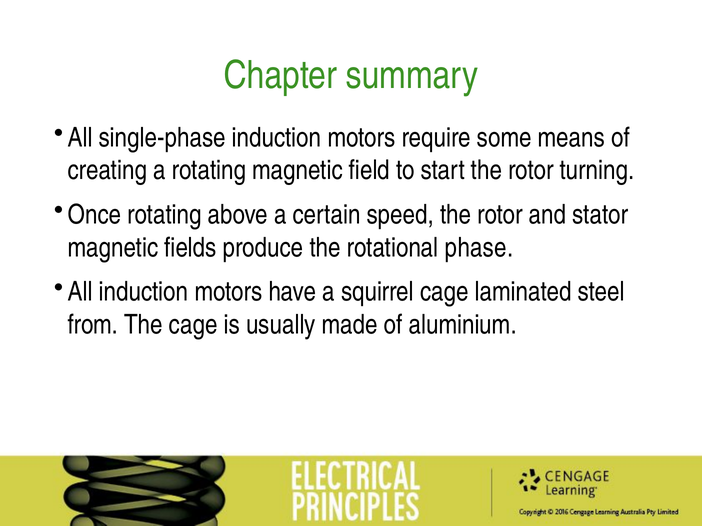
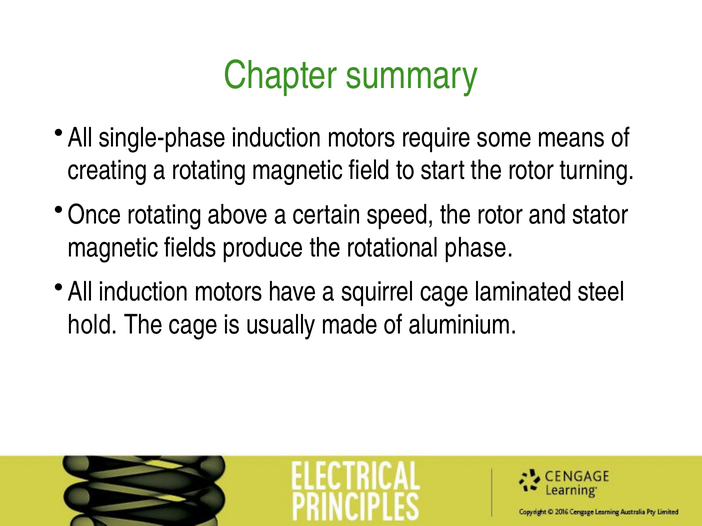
from: from -> hold (93, 325)
